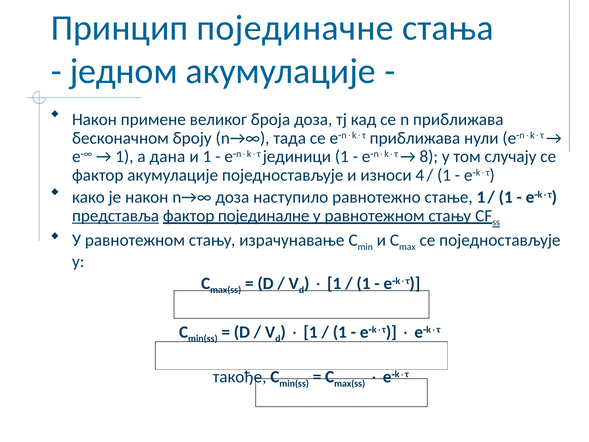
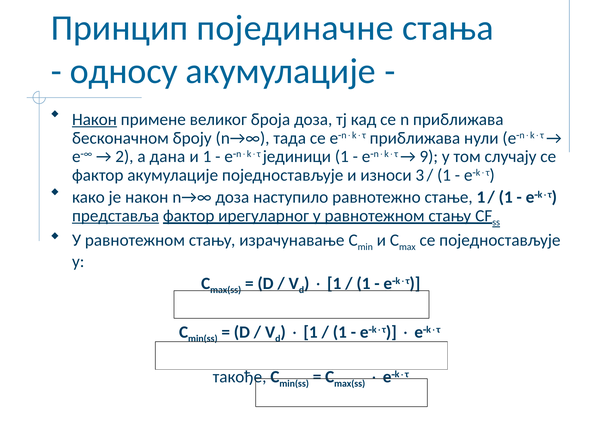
једном: једном -> односу (124, 71)
Након underline: none -> present (94, 119)
1: 1 -> 2 (124, 156)
8: 8 -> 9 (429, 156)
4: 4 -> 3 (420, 175)
појединалне: појединалне -> ирегуларног (264, 216)
